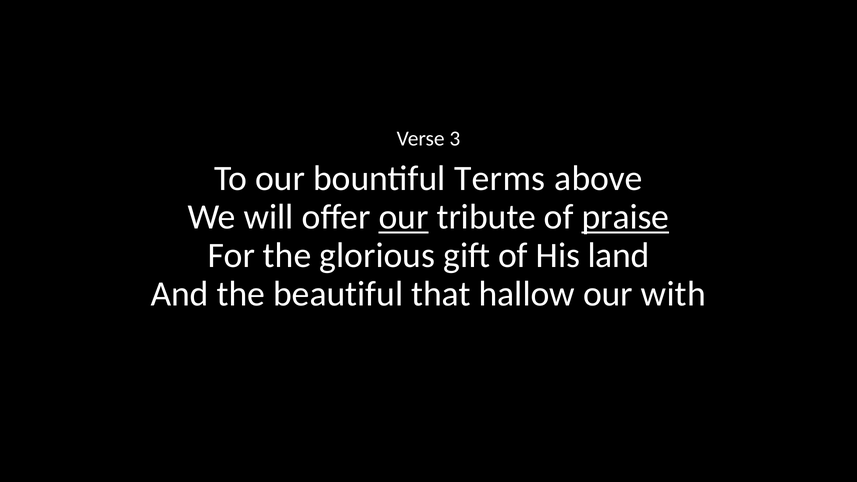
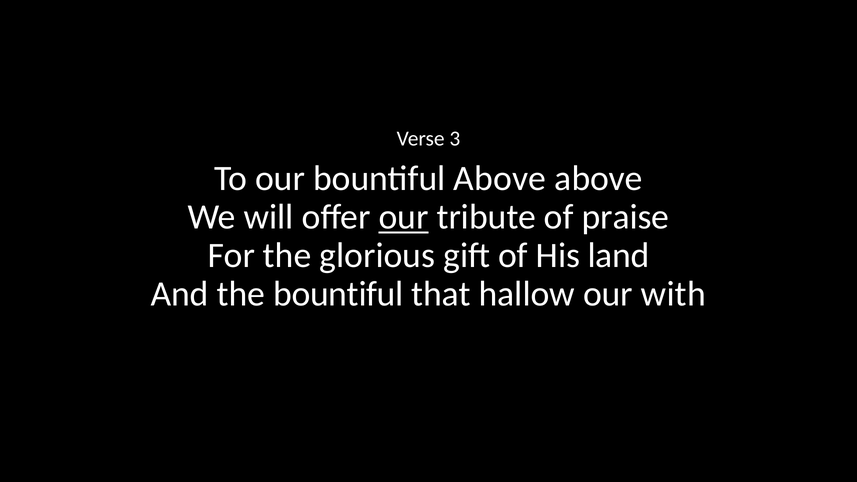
bountiful Terms: Terms -> Above (500, 178)
praise underline: present -> none (625, 217)
the beautiful: beautiful -> bountiful (338, 294)
